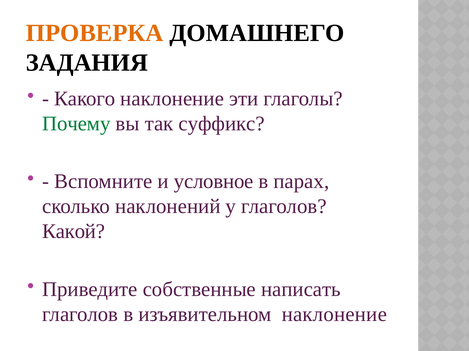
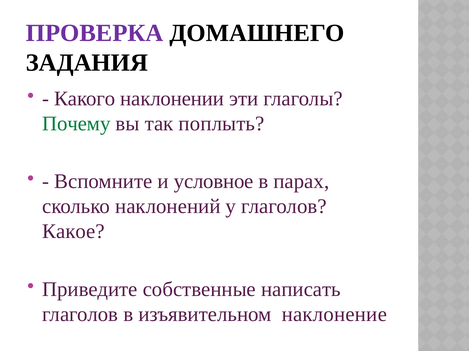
ПРОВЕРКА colour: orange -> purple (95, 33)
Какого наклонение: наклонение -> наклонении (172, 99)
суффикс: суффикс -> поплыть (222, 124)
Какой: Какой -> Какое (73, 232)
